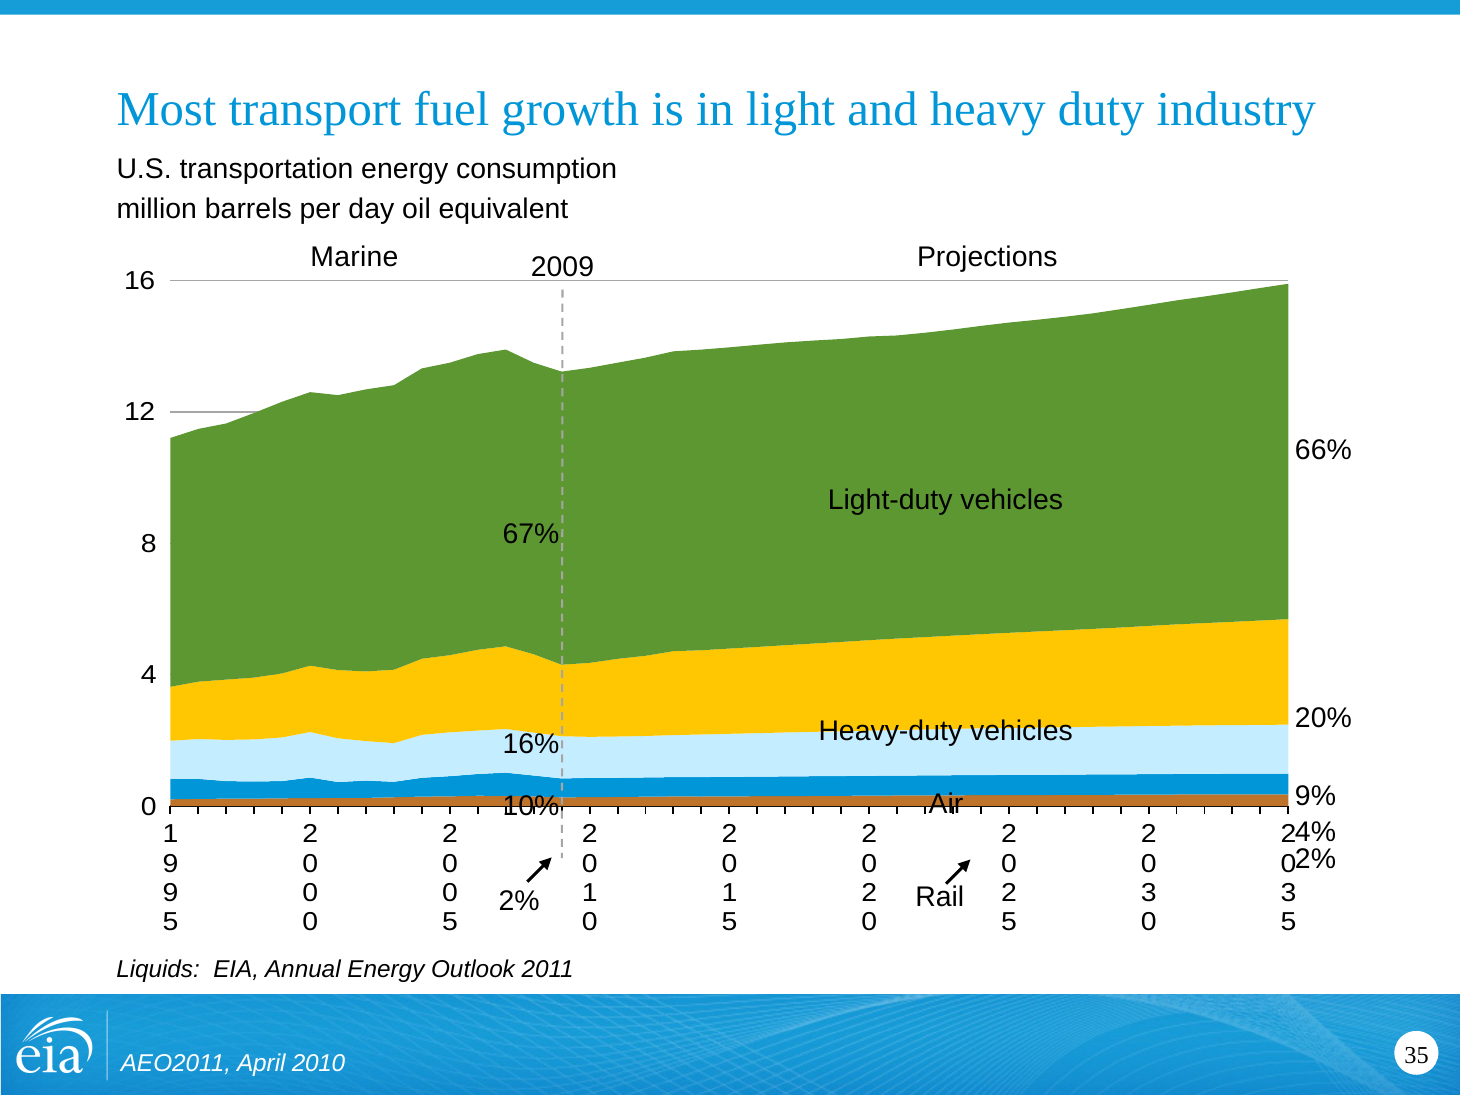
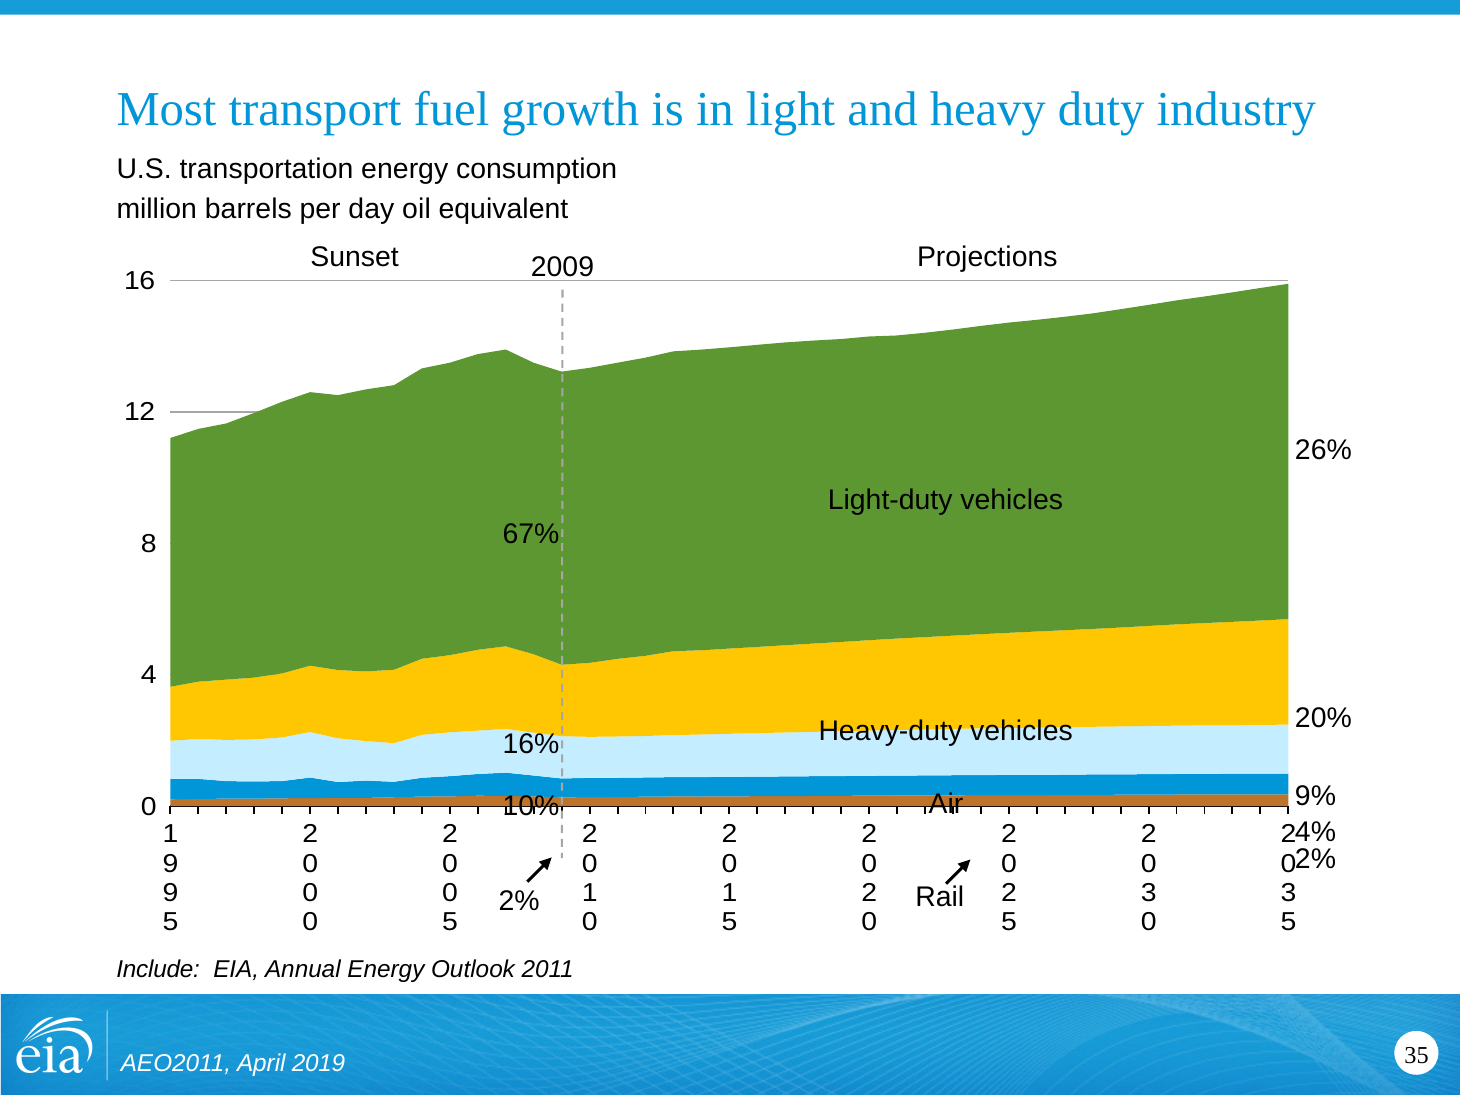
Marine: Marine -> Sunset (355, 257)
66%: 66% -> 26% (1323, 450)
Liquids: Liquids -> Include (158, 970)
2010: 2010 -> 2019 (319, 1064)
